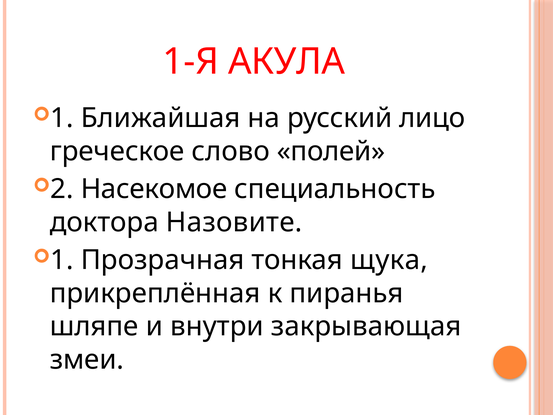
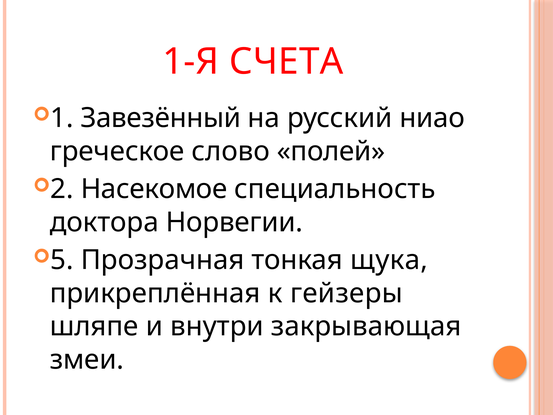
АКУЛА: АКУЛА -> СЧЕТА (286, 62)
Ближайшая: Ближайшая -> Завезённый (161, 118)
лицо: лицо -> ниао (432, 118)
Назовите: Назовите -> Норвегии (234, 222)
1: 1 -> 5 (62, 260)
пиранья: пиранья -> гейзеры (346, 293)
